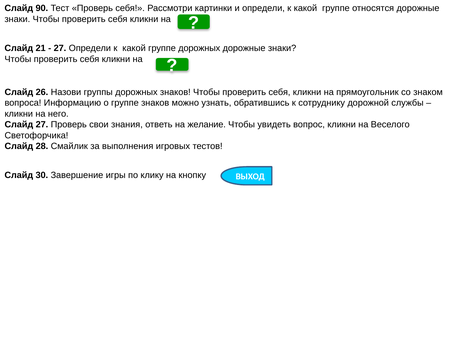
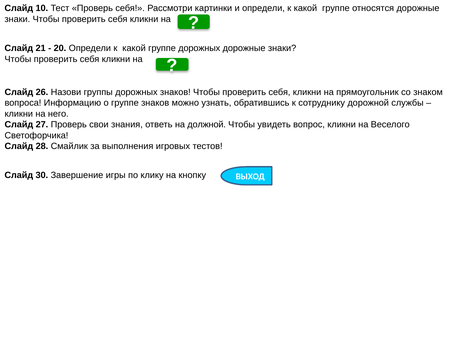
90: 90 -> 10 (42, 8)
27: 27 -> 20 (60, 48)
желание: желание -> должной (207, 125)
